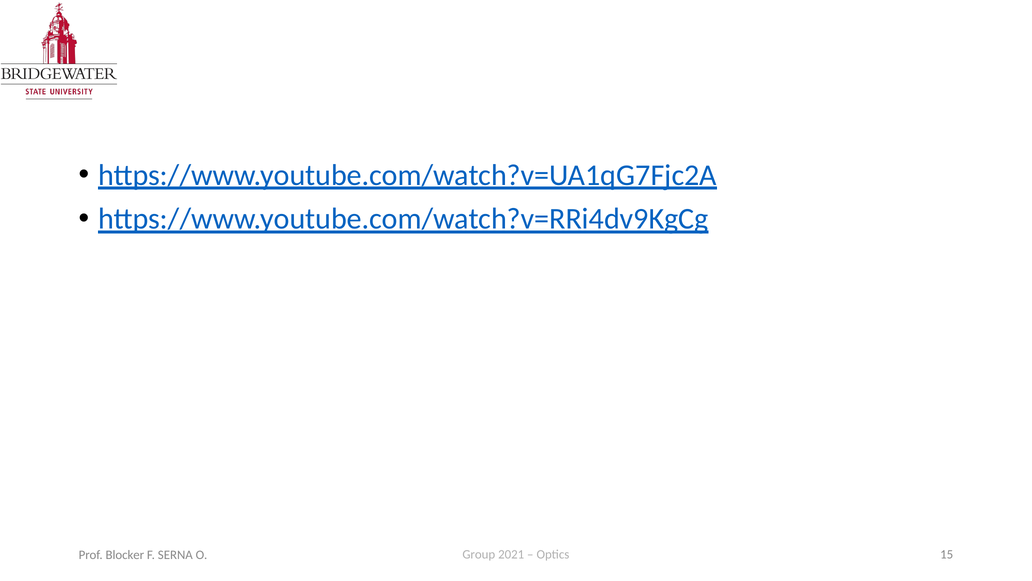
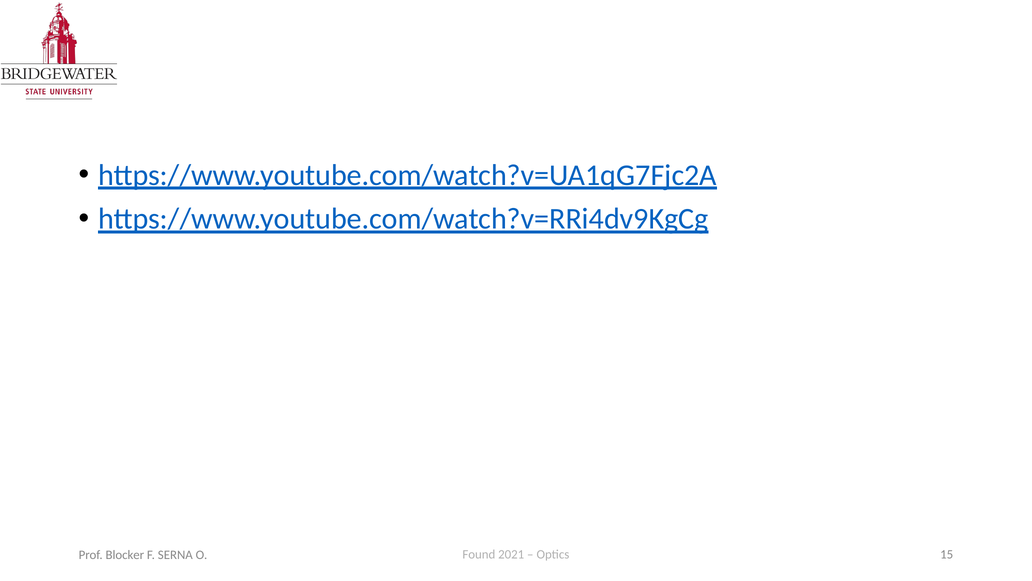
Group: Group -> Found (479, 554)
